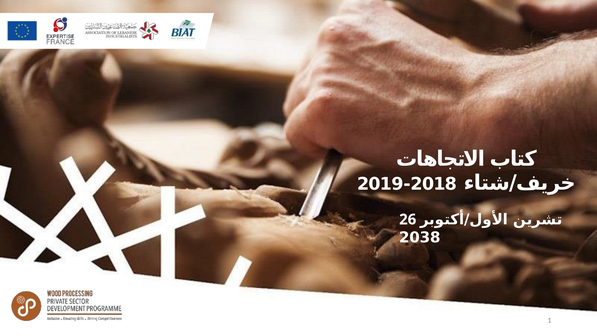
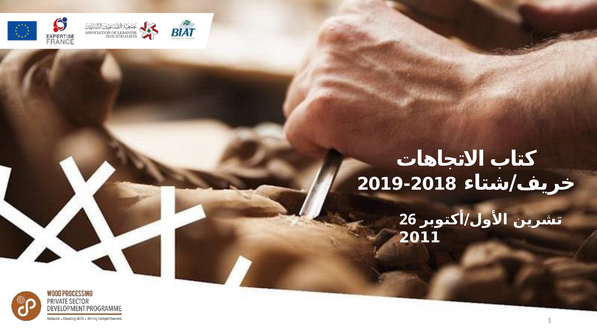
2038: 2038 -> 2011 (420, 237)
